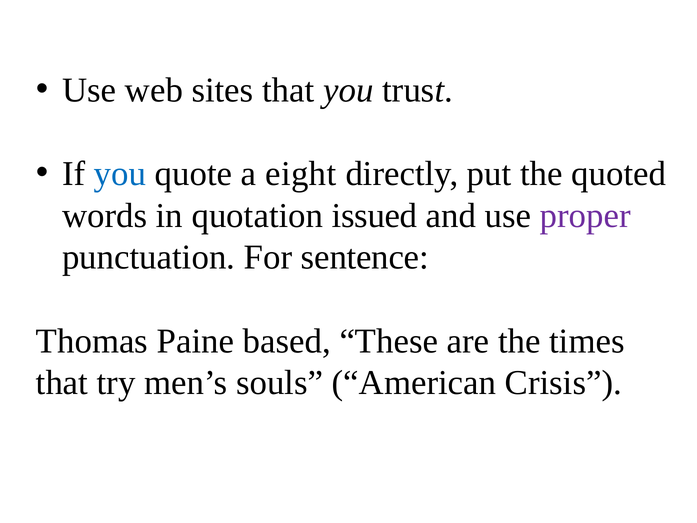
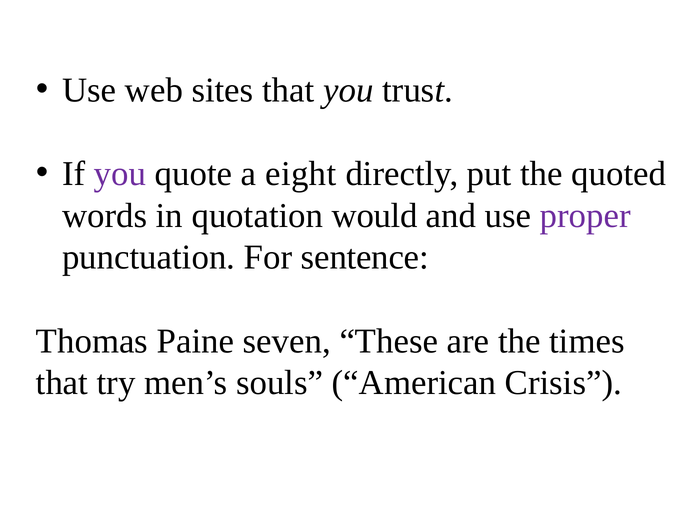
you colour: blue -> purple (120, 174)
issued: issued -> would (375, 215)
based: based -> seven (287, 341)
